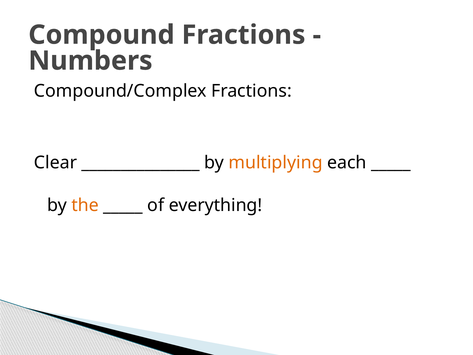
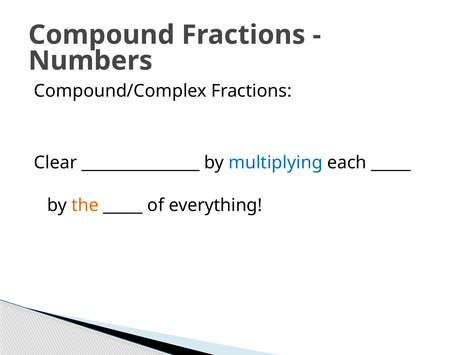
multiplying colour: orange -> blue (276, 163)
